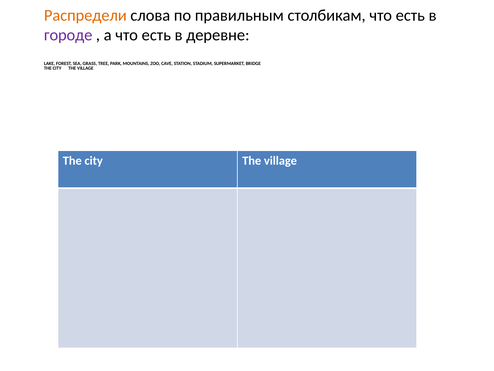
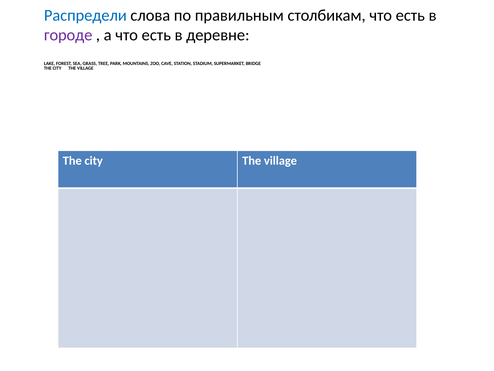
Распредели colour: orange -> blue (85, 15)
